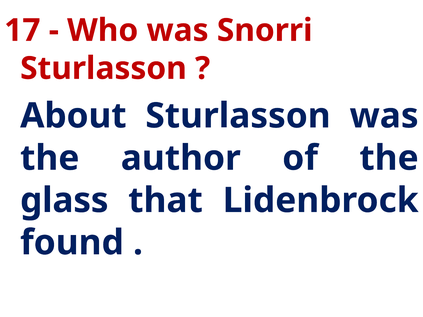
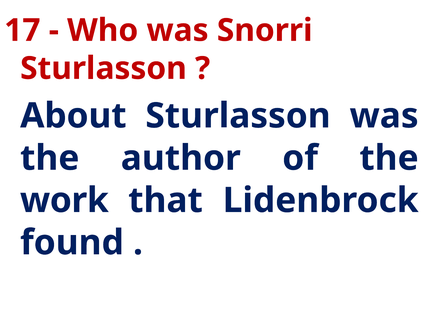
glass: glass -> work (64, 201)
